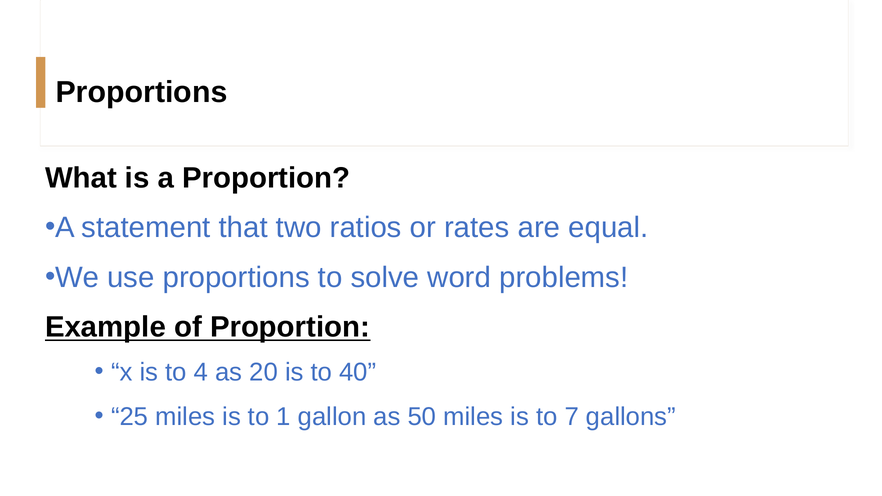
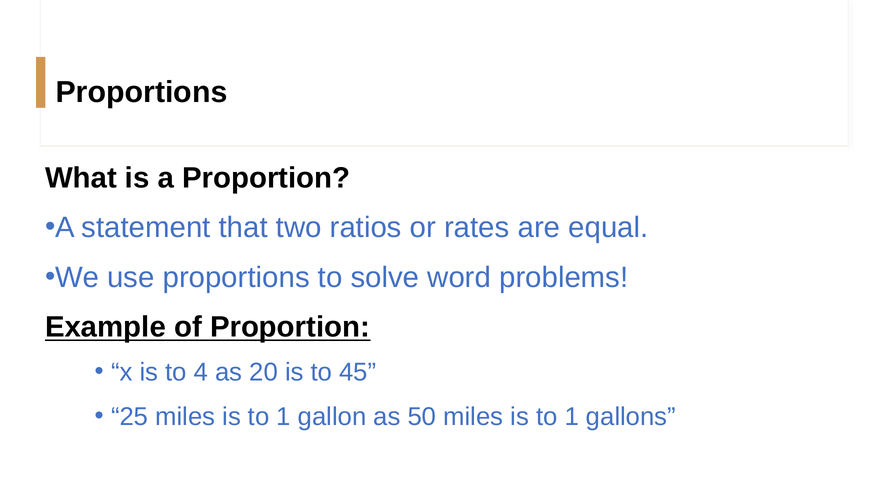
40: 40 -> 45 (358, 372)
7: 7 -> 1 (572, 417)
